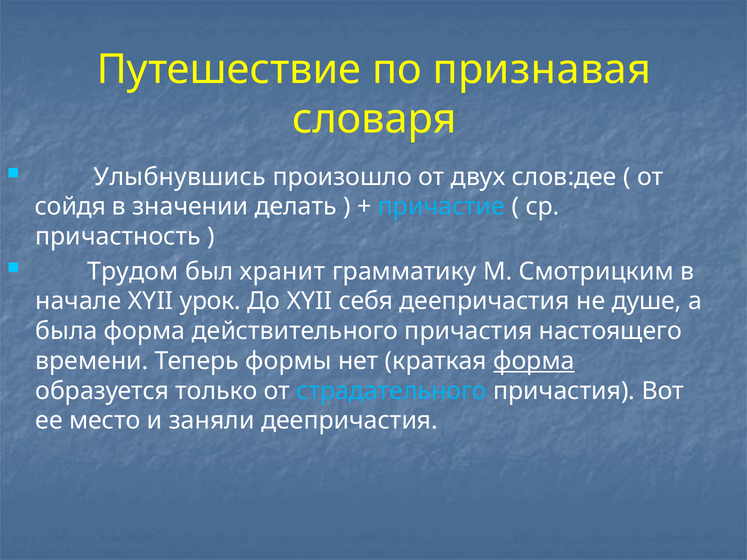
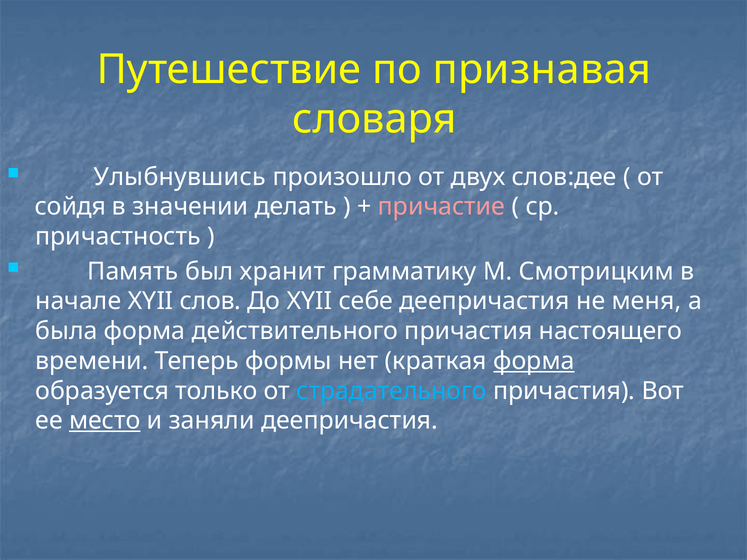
причастие colour: light blue -> pink (442, 207)
Трудом: Трудом -> Память (133, 271)
урок: урок -> слов (210, 301)
себя: себя -> себе (366, 301)
душе: душе -> меня (647, 301)
место underline: none -> present (105, 421)
